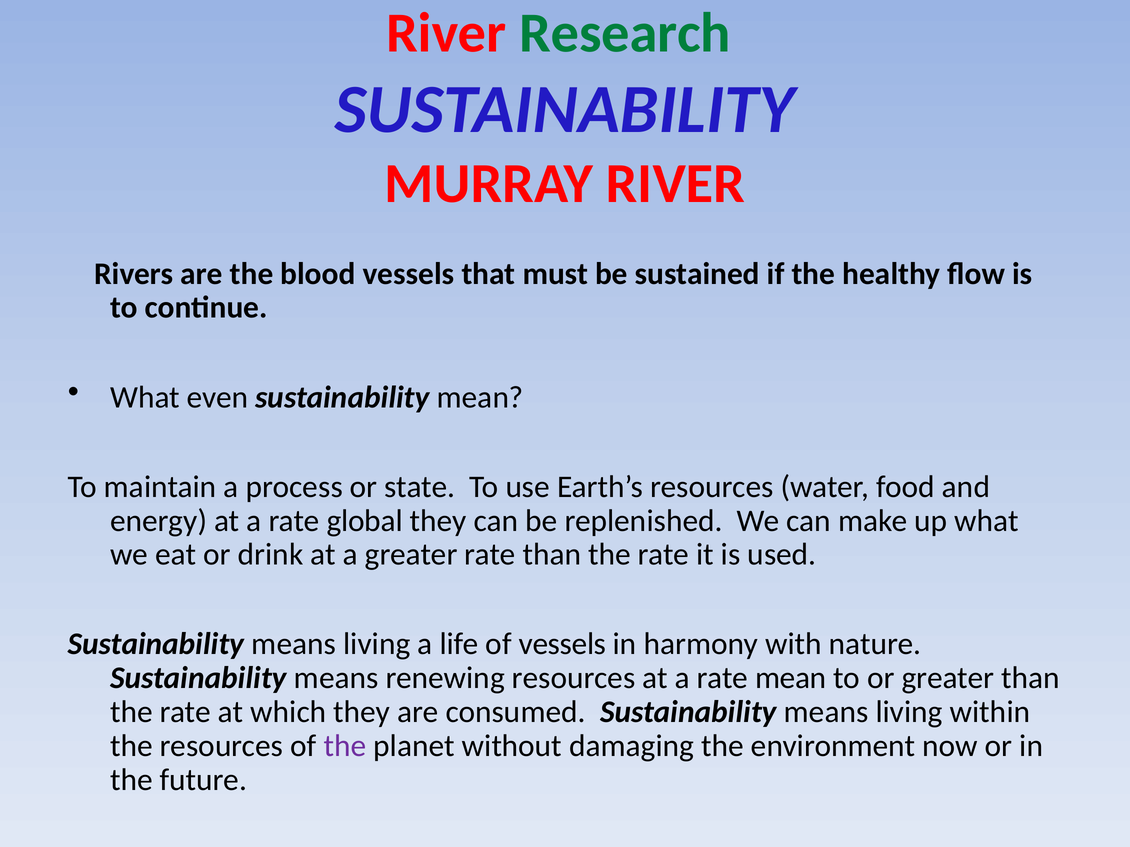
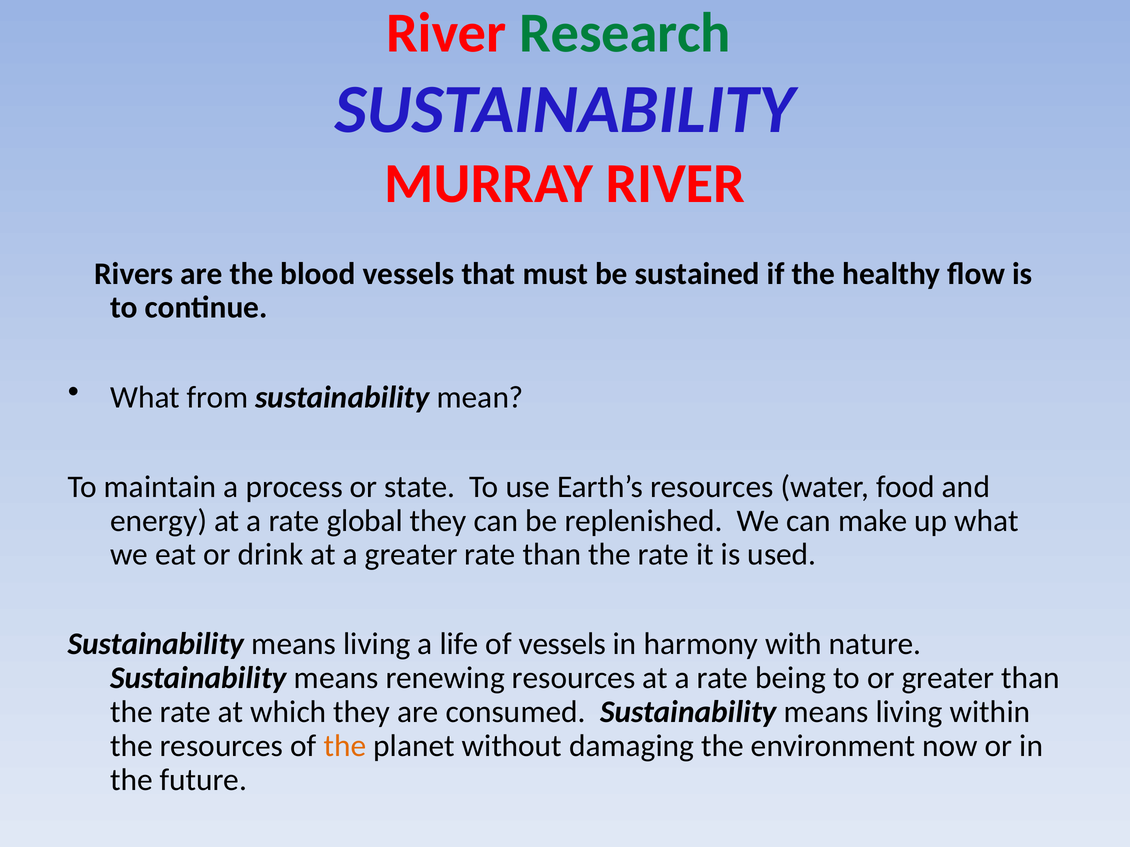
even: even -> from (218, 397)
rate mean: mean -> being (790, 678)
the colour: purple -> orange (345, 746)
